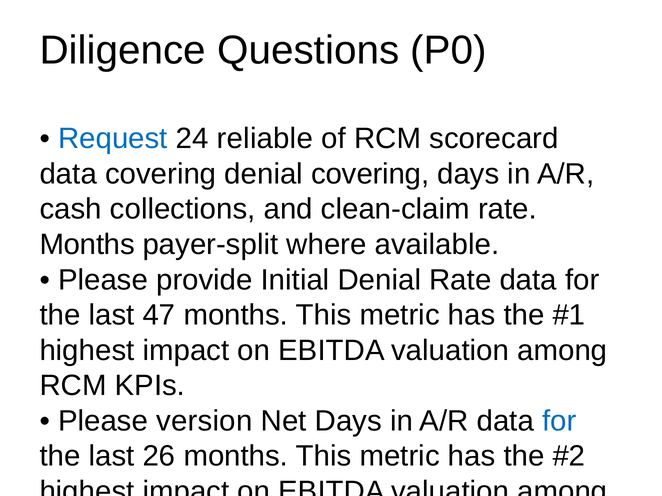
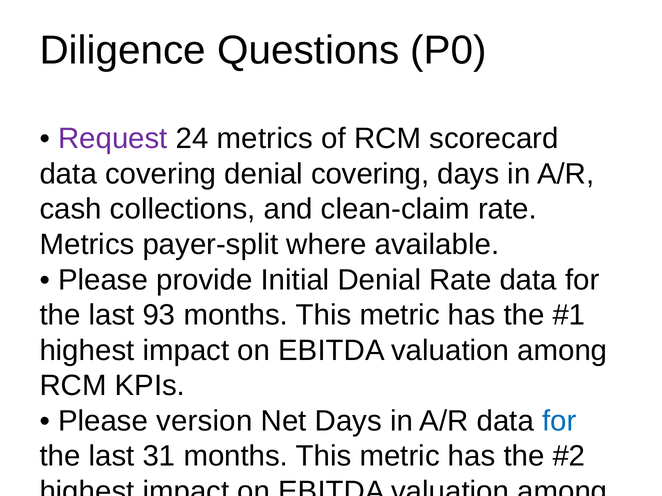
Request colour: blue -> purple (113, 139)
24 reliable: reliable -> metrics (265, 139)
Months: Months -> Metrics (87, 245)
47: 47 -> 93 (159, 315)
26: 26 -> 31 (159, 457)
